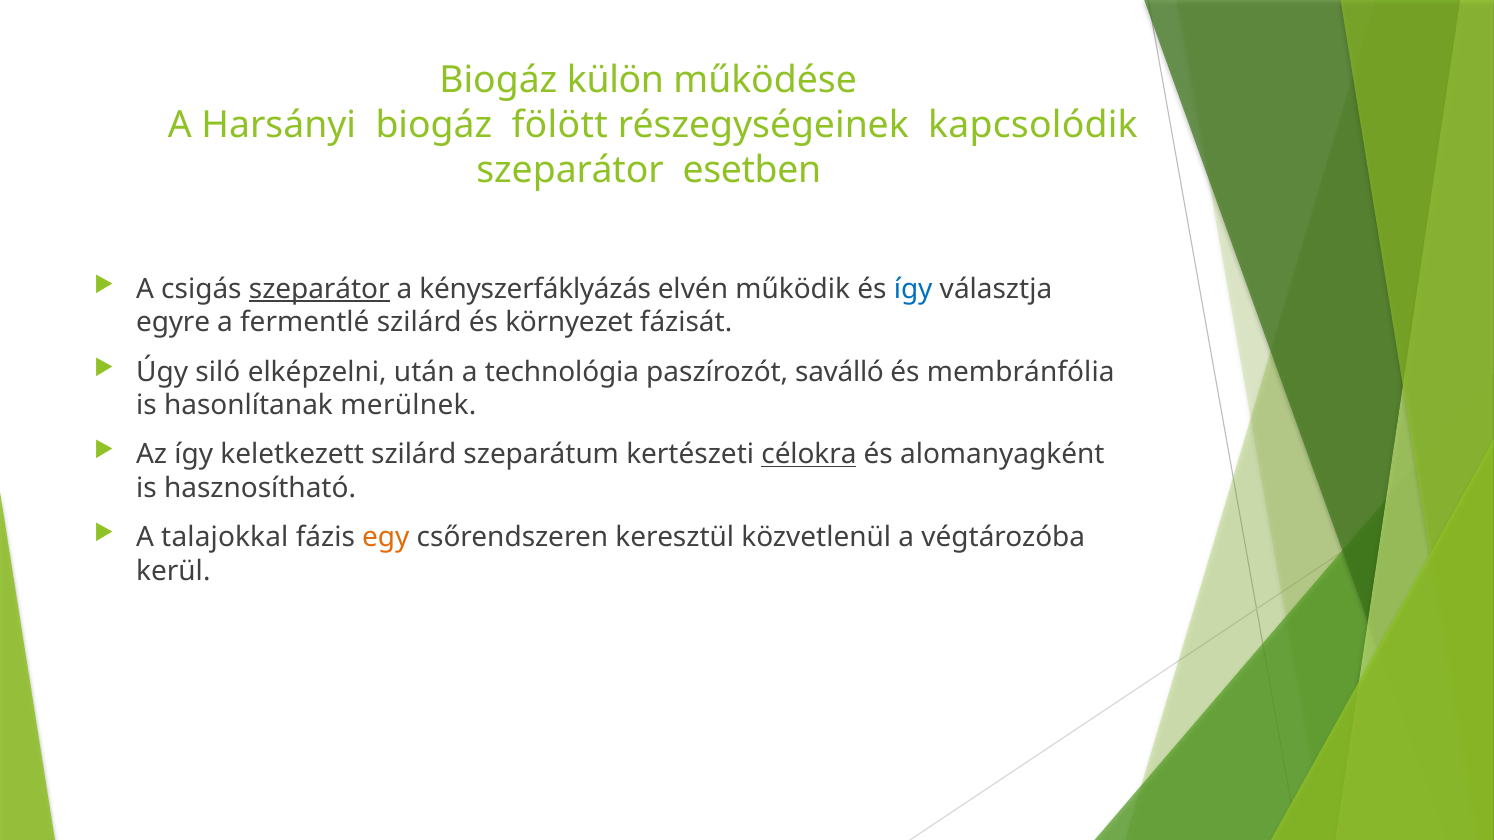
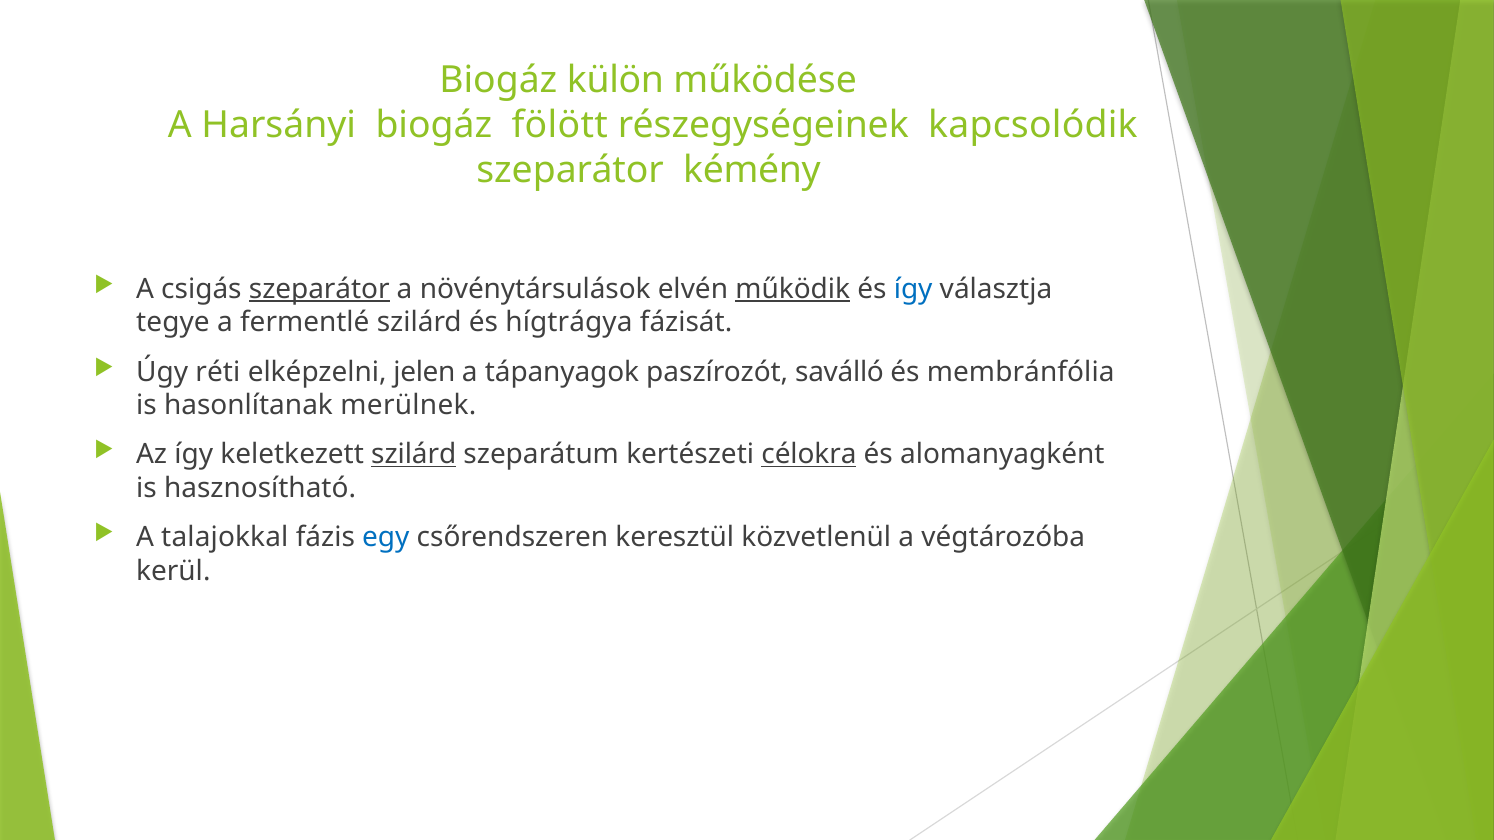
esetben: esetben -> kémény (752, 170)
kényszerfáklyázás: kényszerfáklyázás -> növénytársulások (535, 289)
működik underline: none -> present (793, 289)
egyre: egyre -> tegye (173, 323)
környezet: környezet -> hígtrágya (569, 323)
siló: siló -> réti (218, 372)
után: után -> jelen (424, 372)
technológia: technológia -> tápanyagok (562, 372)
szilárd underline: none -> present (414, 455)
egy colour: orange -> blue (386, 538)
